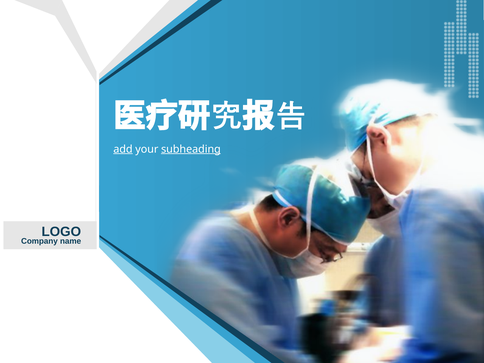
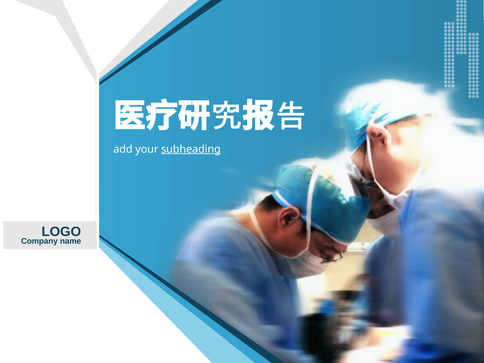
add underline: present -> none (123, 149)
